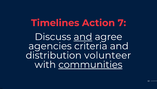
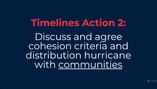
7: 7 -> 2 (122, 23)
and underline: present -> none (83, 37)
agencies: agencies -> cohesion (50, 46)
volunteer: volunteer -> hurricane (108, 55)
